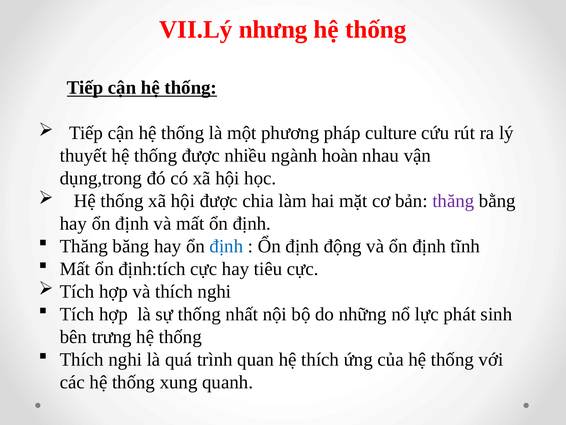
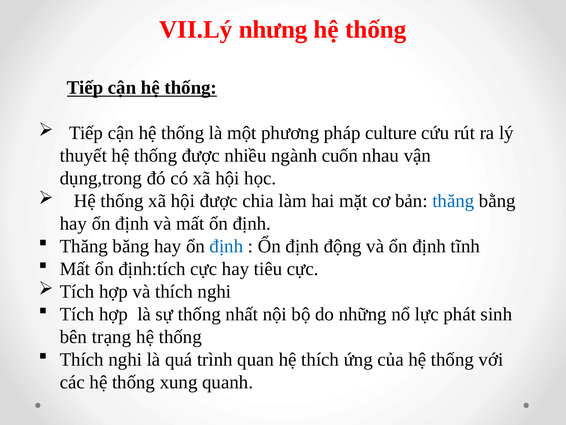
hoàn: hoàn -> cuốn (340, 156)
thăng colour: purple -> blue (453, 201)
trưng: trưng -> trạng (112, 337)
